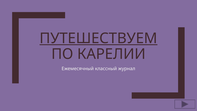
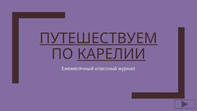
КАРЕЛИИ underline: none -> present (111, 54)
